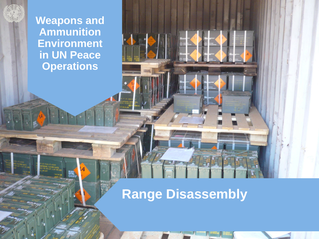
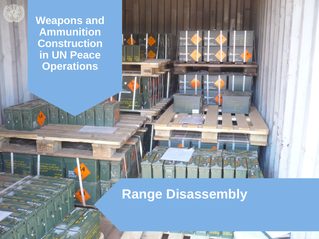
Environment: Environment -> Construction (70, 44)
